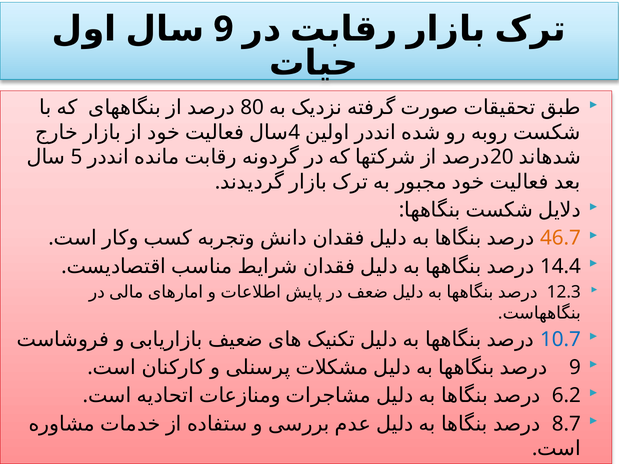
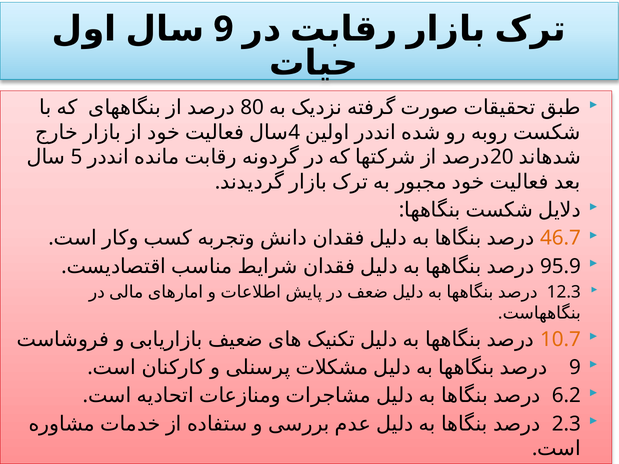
14.4: 14.4 -> 95.9 (560, 266)
10.7 colour: blue -> orange (560, 339)
8.7: 8.7 -> 2.3 (566, 424)
